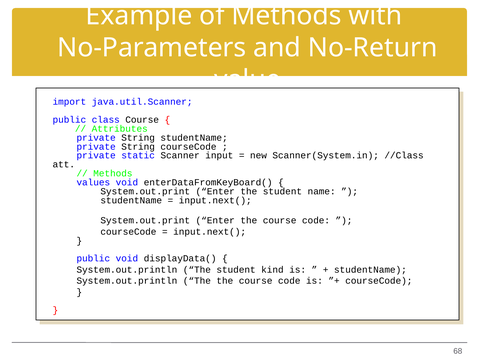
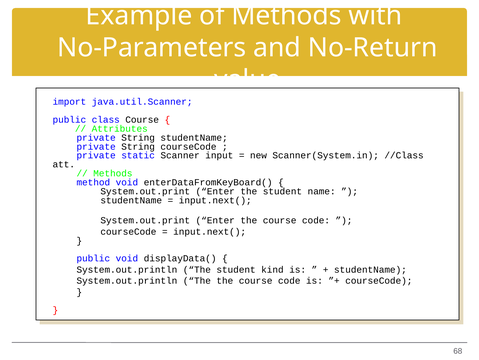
values: values -> method (93, 182)
